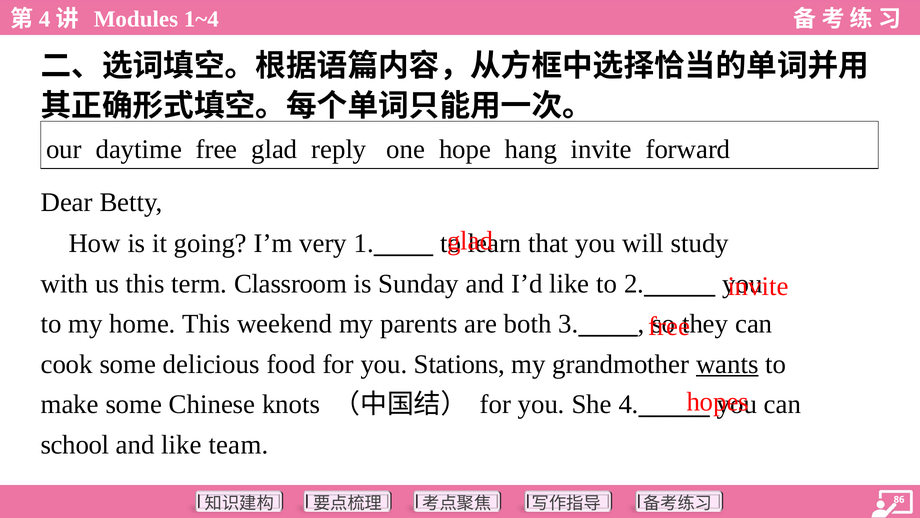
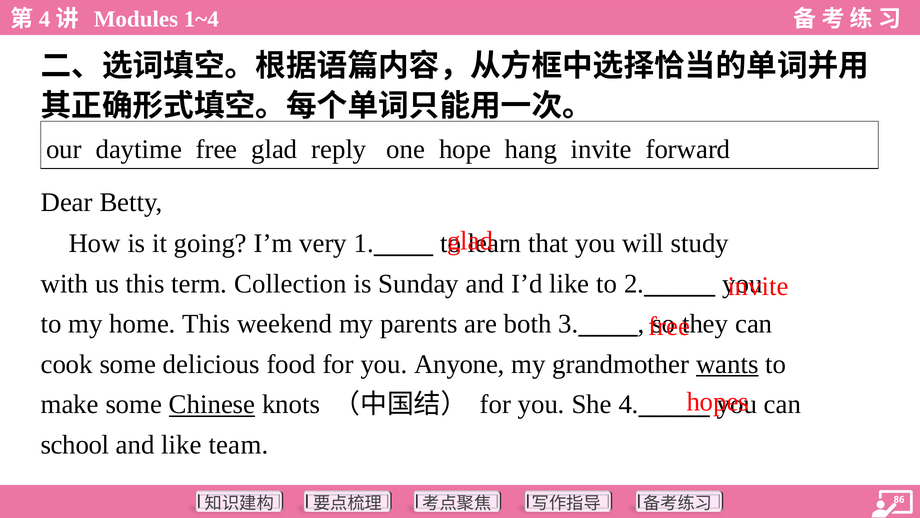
Classroom: Classroom -> Collection (290, 283)
Stations: Stations -> Anyone (459, 364)
Chinese underline: none -> present (212, 404)
